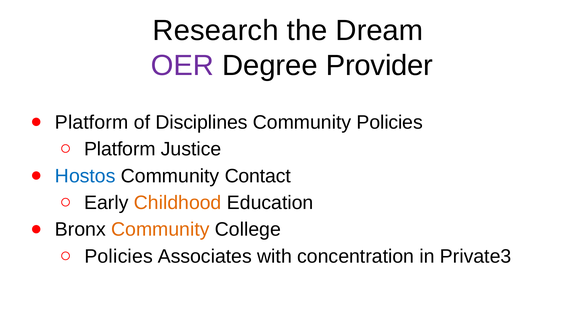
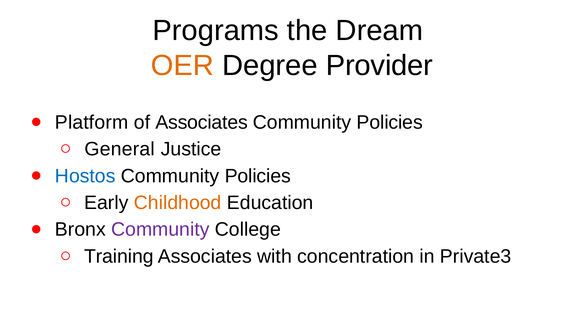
Research: Research -> Programs (216, 30)
OER colour: purple -> orange (182, 66)
of Disciplines: Disciplines -> Associates (202, 123)
Platform: Platform -> General (120, 149)
Contact: Contact -> Policies (258, 176)
Community colour: orange -> purple (160, 230)
Policies: Policies -> Training (119, 257)
